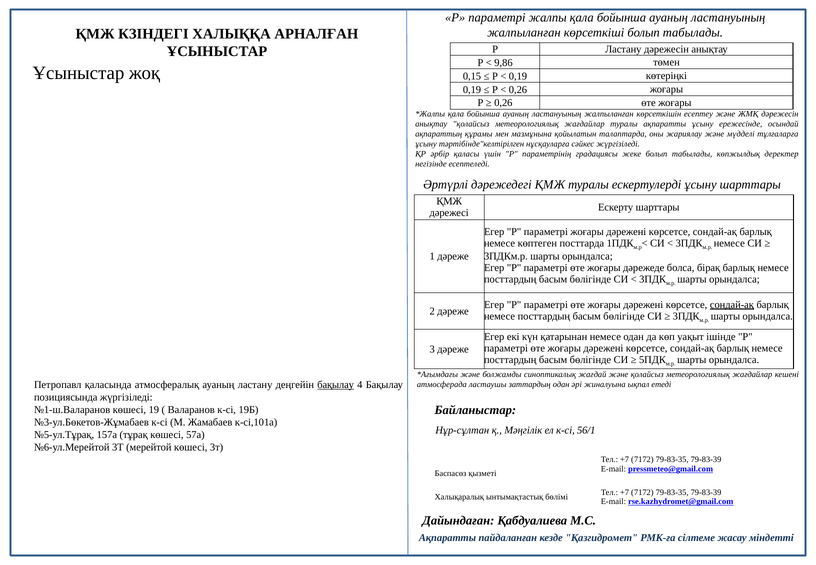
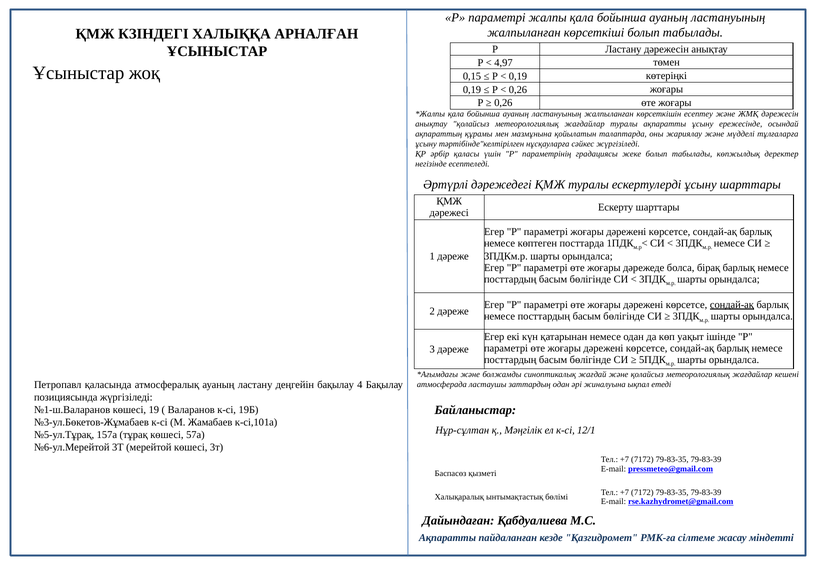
9,86: 9,86 -> 4,97 (503, 63)
бақылау underline: present -> none (336, 385)
56/1: 56/1 -> 12/1 (586, 430)
